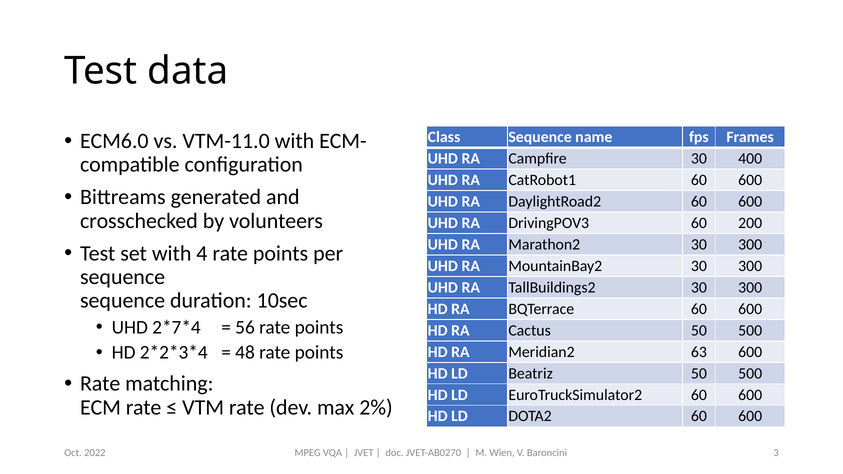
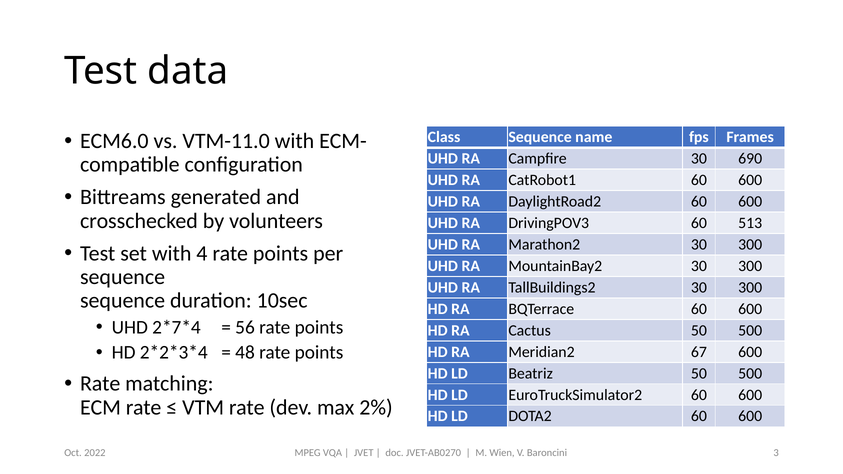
400: 400 -> 690 (750, 159)
200: 200 -> 513 (750, 223)
63: 63 -> 67 (699, 352)
